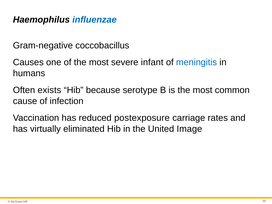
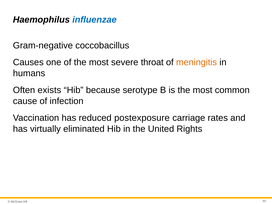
infant: infant -> throat (152, 62)
meningitis colour: blue -> orange (197, 62)
Image: Image -> Rights (189, 129)
